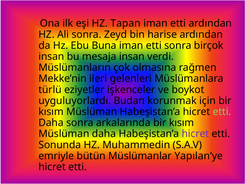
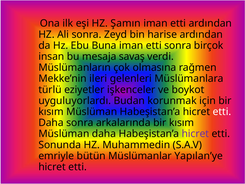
Tapan: Tapan -> Şamın (126, 23)
mesaja insan: insan -> savaş (132, 56)
etti colour: light green -> white (222, 112)
